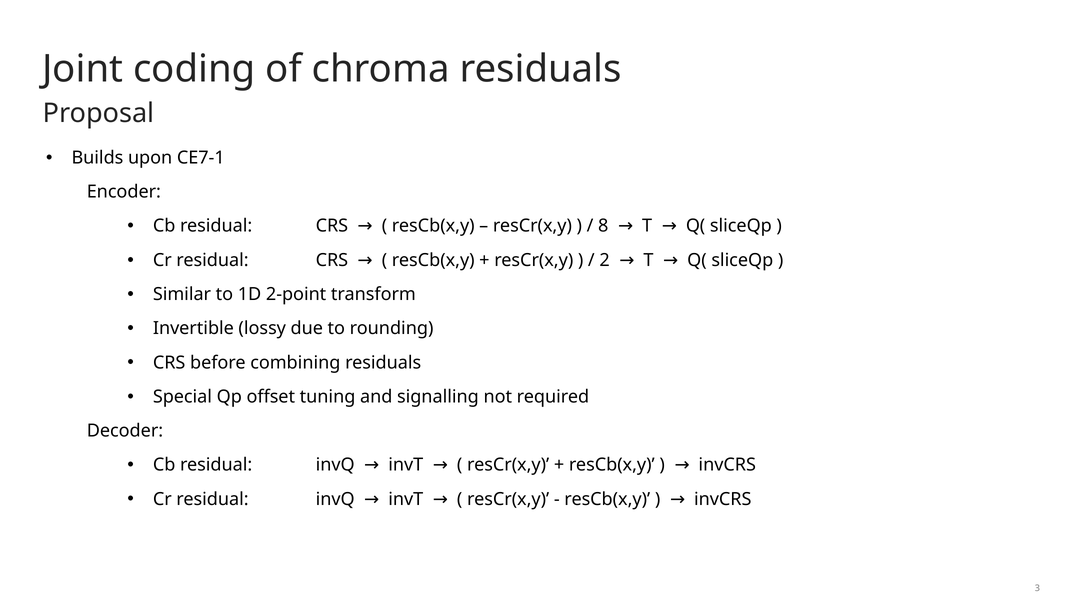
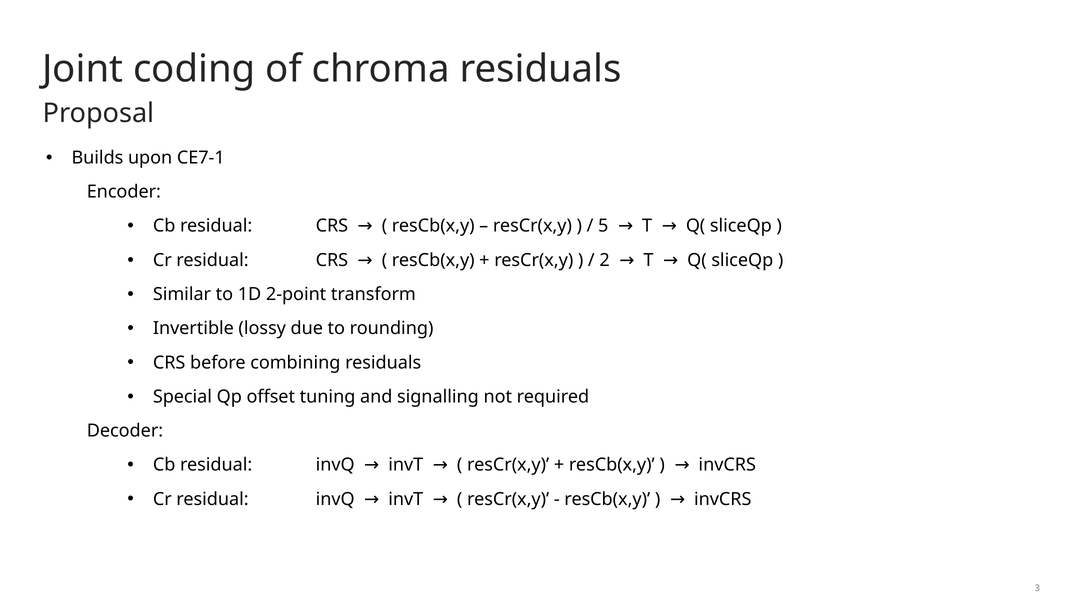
8: 8 -> 5 (603, 226)
